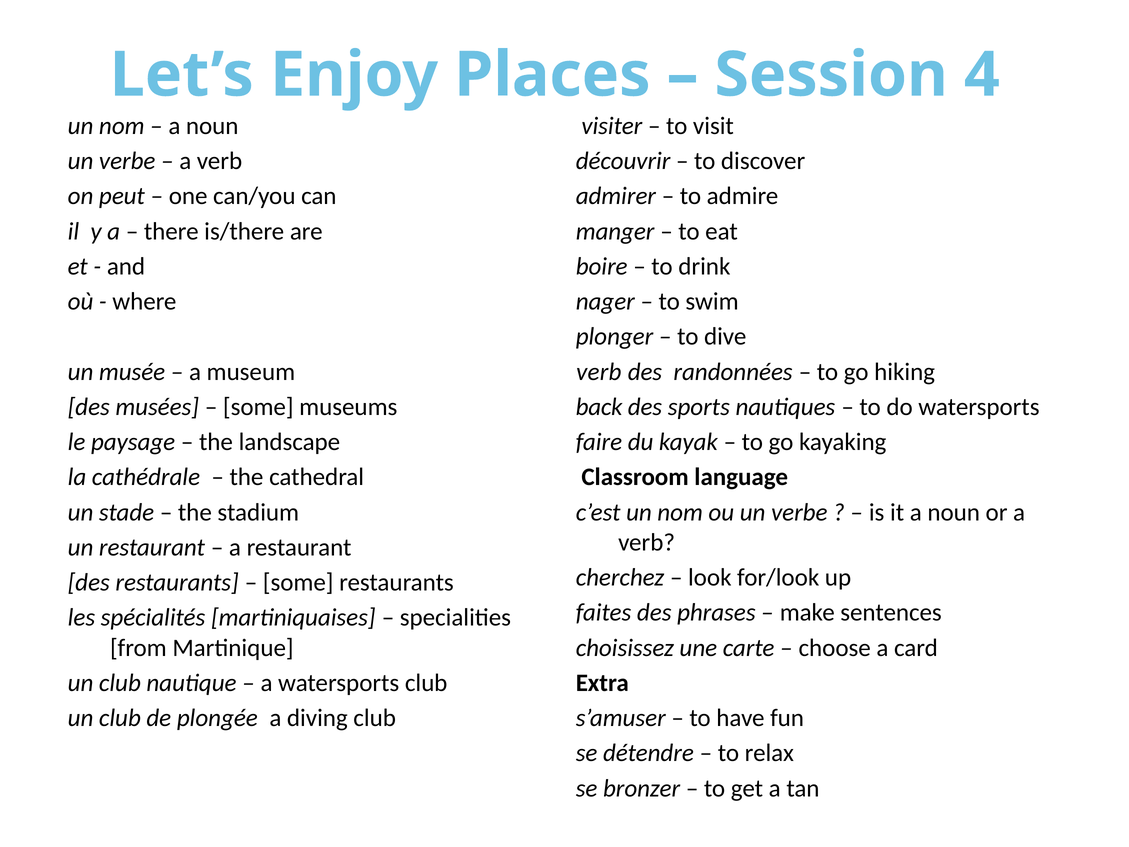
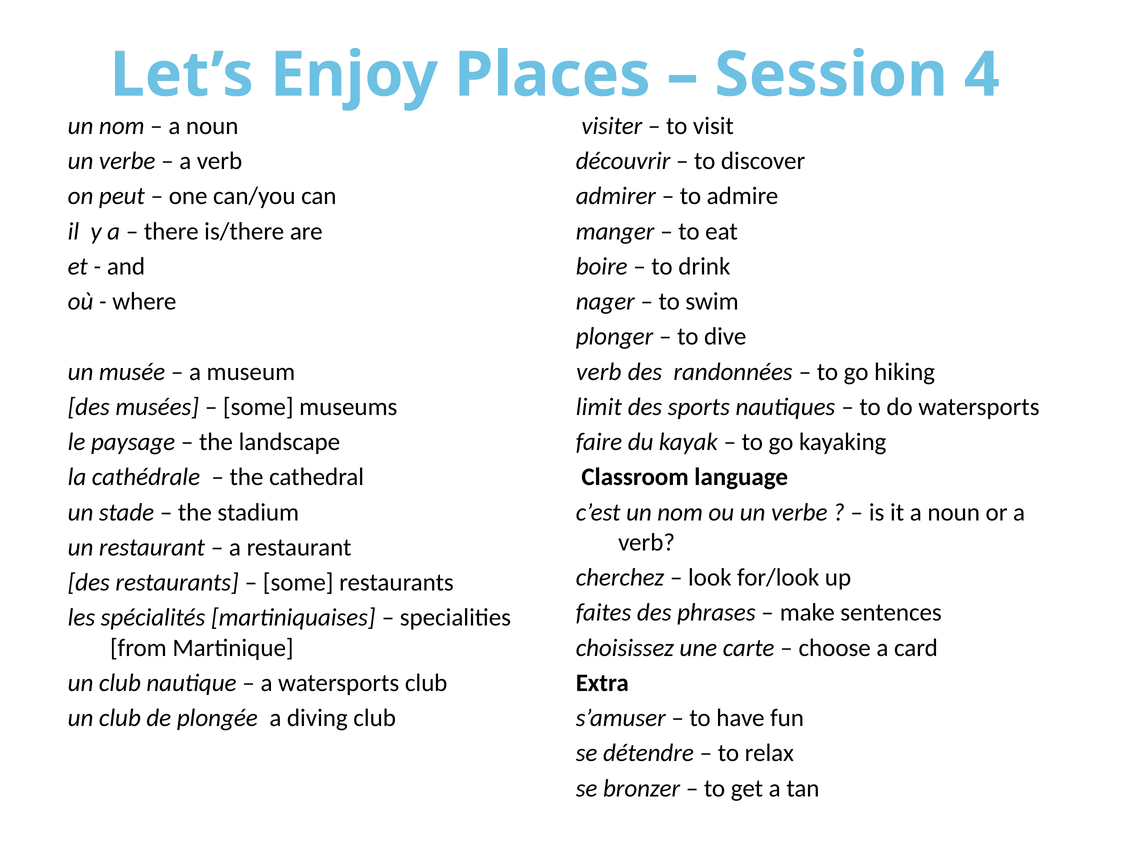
back: back -> limit (599, 407)
